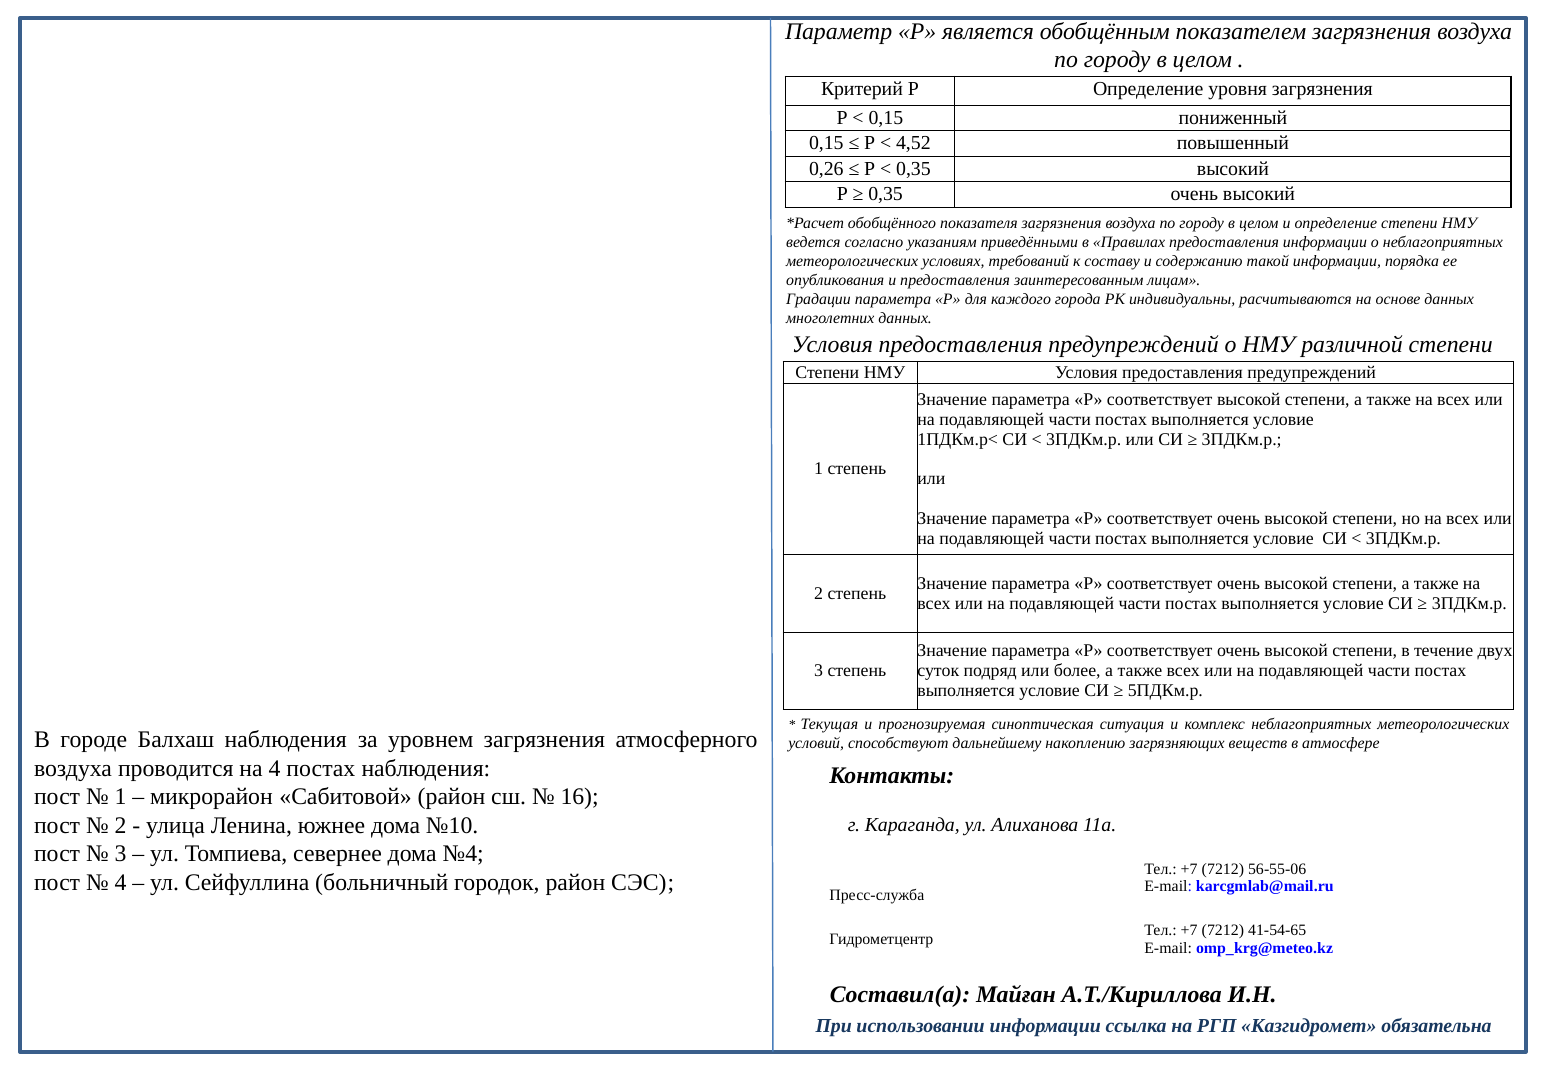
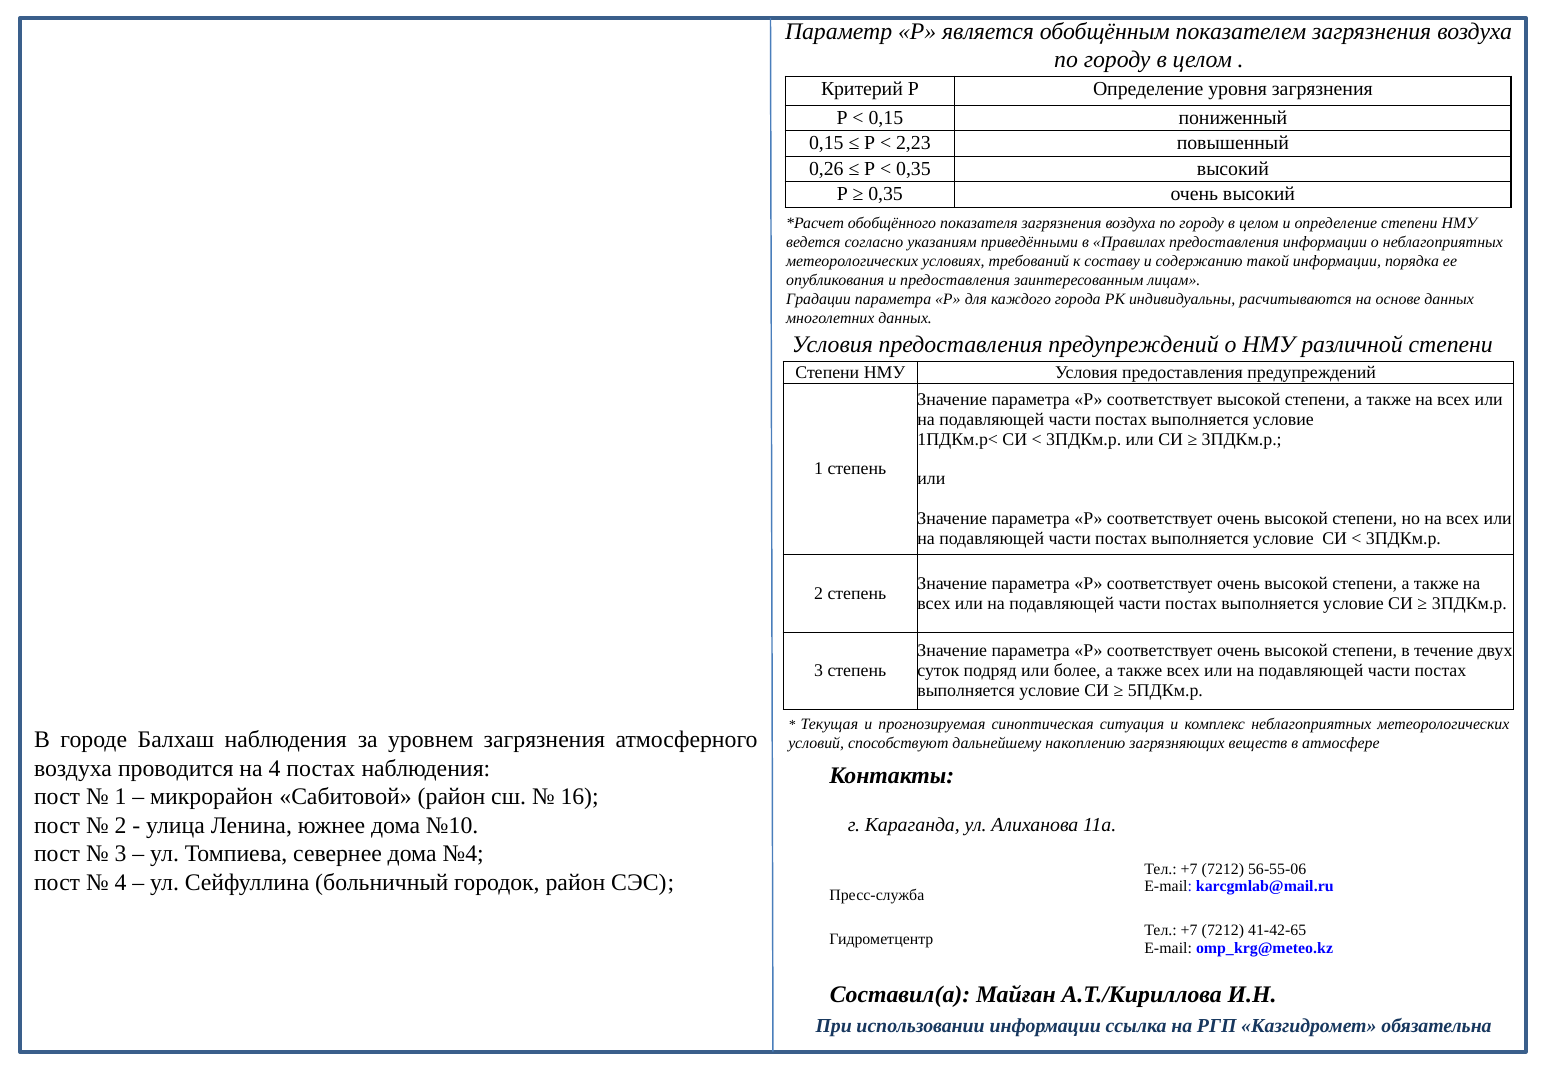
4,52: 4,52 -> 2,23 (913, 143)
41-54-65: 41-54-65 -> 41-42-65 (1277, 931)
